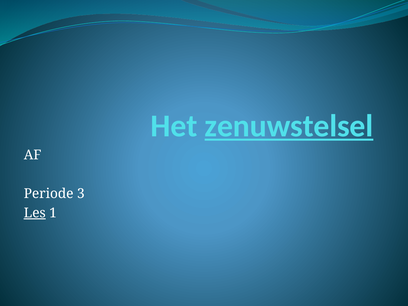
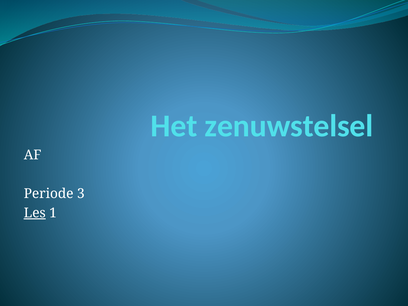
zenuwstelsel underline: present -> none (289, 126)
